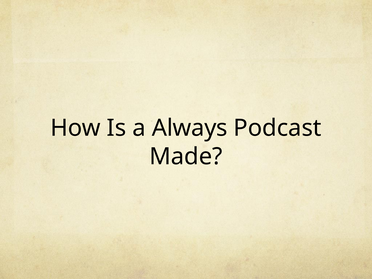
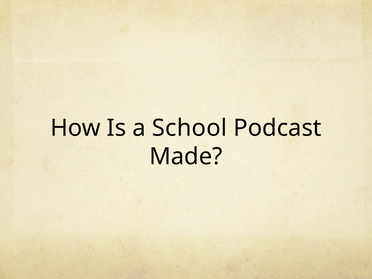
Always: Always -> School (189, 128)
